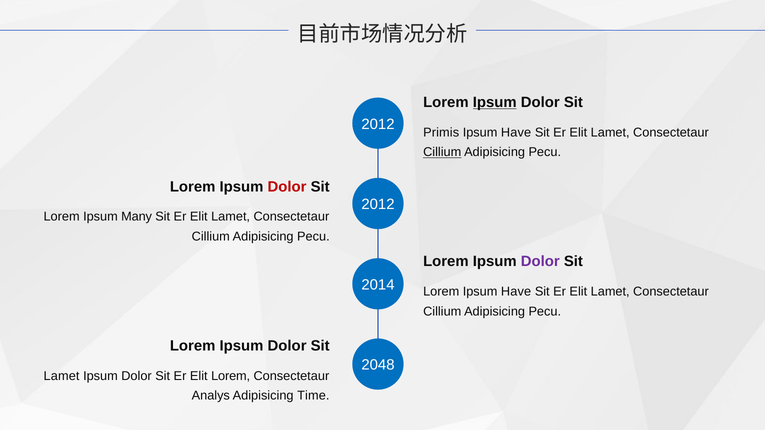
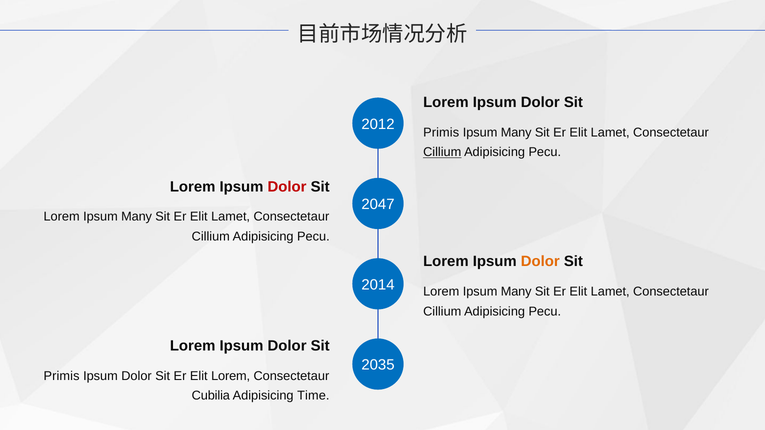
Ipsum underline: present -> none (495, 102)
Have: Have -> Many (516, 132)
2012: 2012 -> 2047 (378, 204)
Dolor colour: purple -> orange (540, 262)
Have: Have -> Many (516, 292)
2048: 2048 -> 2035 (378, 365)
Lamet: Lamet -> Primis (62, 376)
Analys: Analys -> Cubilia (211, 396)
